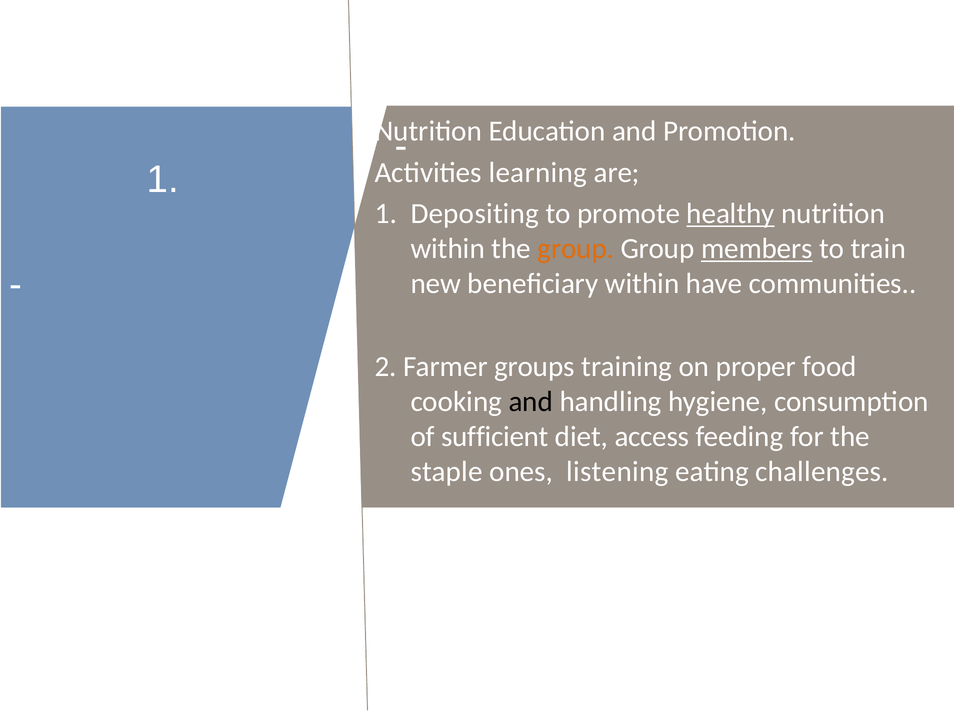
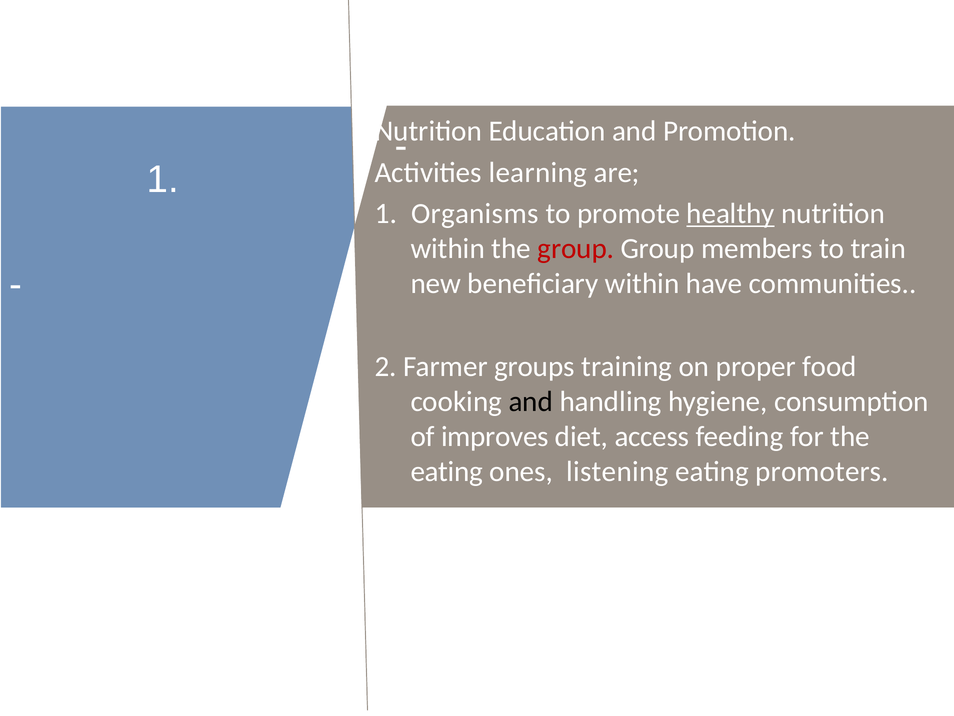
Depositing: Depositing -> Organisms (475, 214)
group colour: orange -> red (576, 249)
members underline: present -> none (757, 249)
sufficient: sufficient -> improves (495, 436)
staple: staple -> eating (447, 471)
challenges: challenges -> promoters (822, 471)
